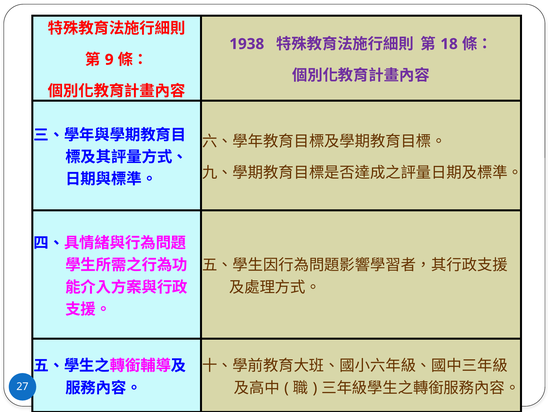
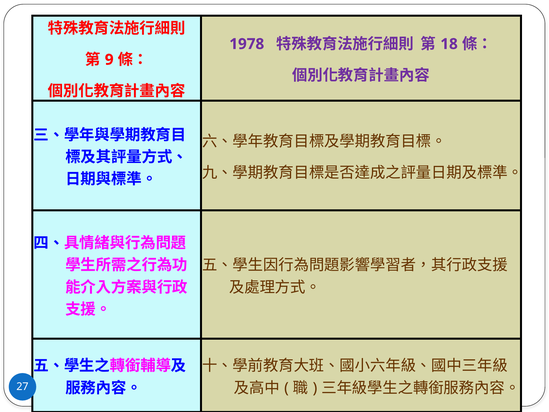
1938: 1938 -> 1978 (247, 44)
